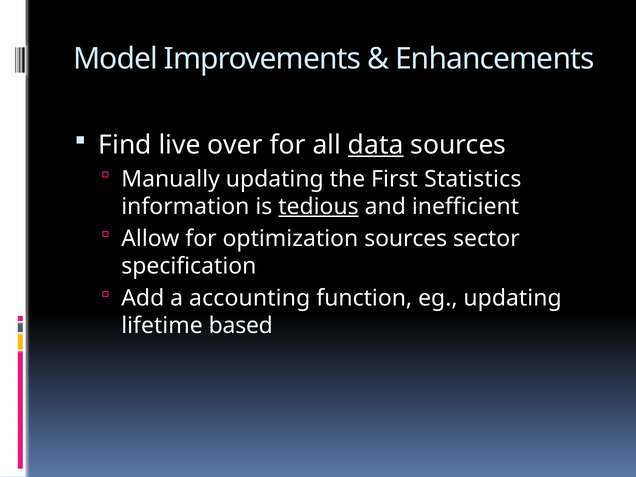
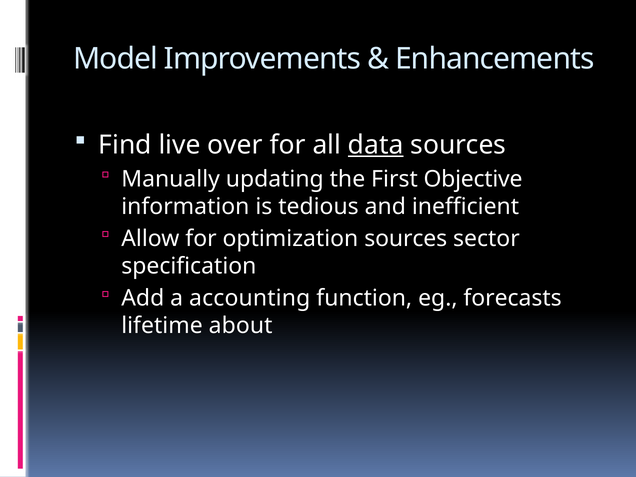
Statistics: Statistics -> Objective (473, 179)
tedious underline: present -> none (319, 206)
eg updating: updating -> forecasts (513, 298)
based: based -> about (241, 326)
